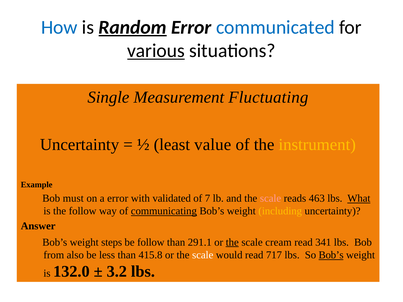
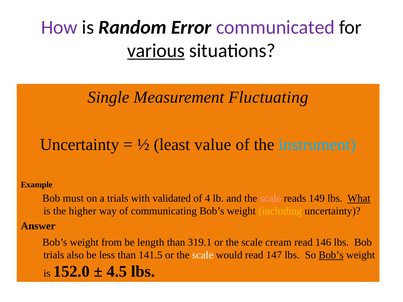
How colour: blue -> purple (59, 27)
Random underline: present -> none (133, 27)
communicated colour: blue -> purple (275, 27)
instrument colour: yellow -> light blue (317, 145)
a error: error -> trials (118, 199)
7: 7 -> 4 (208, 199)
463: 463 -> 149 (317, 199)
the follow: follow -> higher (83, 211)
communicating underline: present -> none (164, 211)
steps: steps -> from (112, 242)
be follow: follow -> length (151, 242)
291.1: 291.1 -> 319.1 (200, 242)
the underline: present -> none (232, 242)
341: 341 -> 146 (323, 242)
from: from -> trials (54, 255)
415.8: 415.8 -> 141.5 (150, 255)
717: 717 -> 147 (274, 255)
132.0: 132.0 -> 152.0 (71, 272)
3.2: 3.2 -> 4.5 (117, 272)
